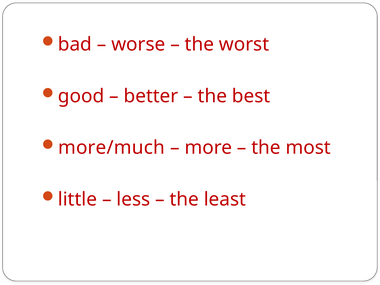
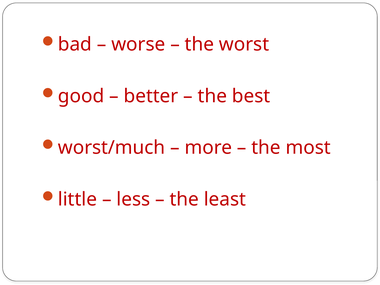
more/much: more/much -> worst/much (112, 148)
